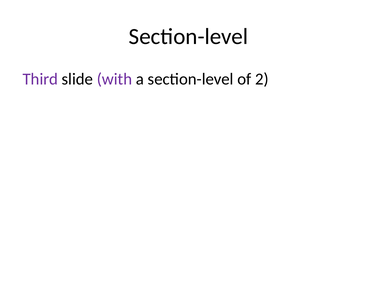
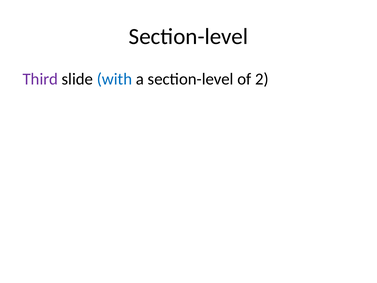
with colour: purple -> blue (114, 79)
